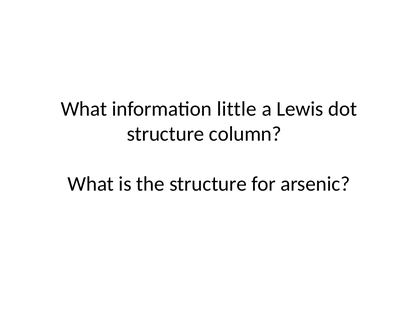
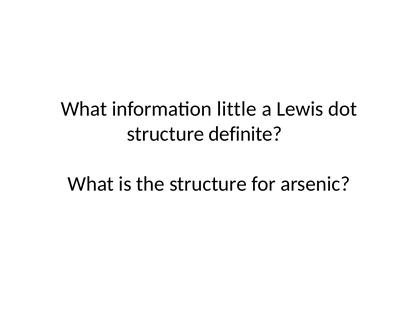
column: column -> definite (245, 134)
